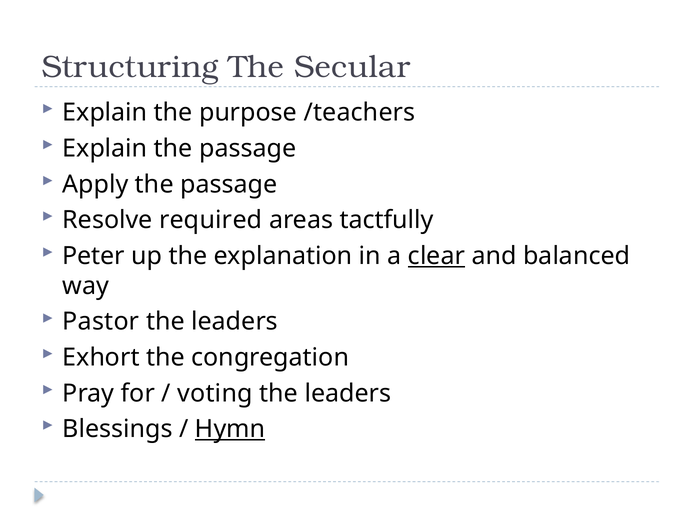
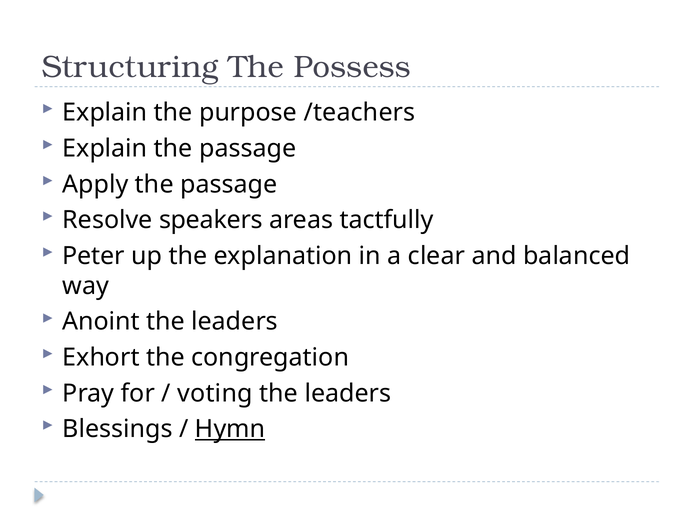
Secular: Secular -> Possess (352, 67)
required: required -> speakers (211, 220)
clear underline: present -> none (437, 256)
Pastor: Pastor -> Anoint (101, 322)
